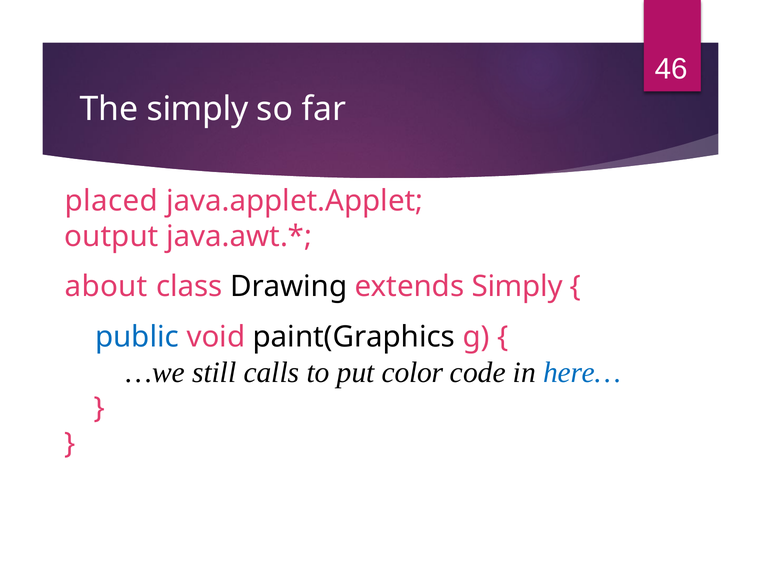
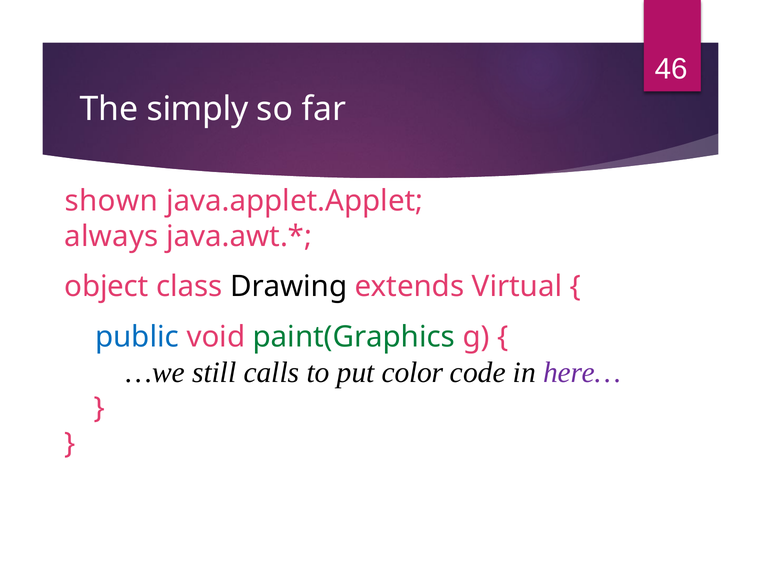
placed: placed -> shown (111, 201)
output: output -> always (111, 236)
about: about -> object (107, 287)
extends Simply: Simply -> Virtual (517, 287)
paint(Graphics colour: black -> green (354, 337)
here… colour: blue -> purple (582, 372)
